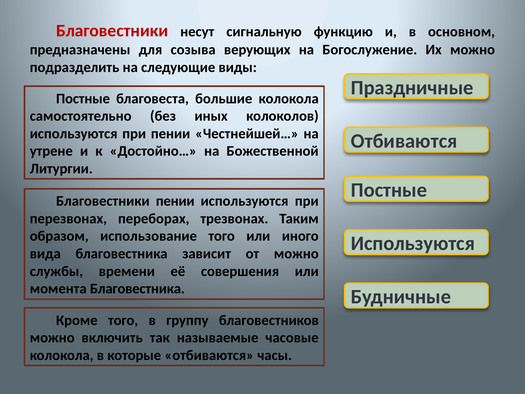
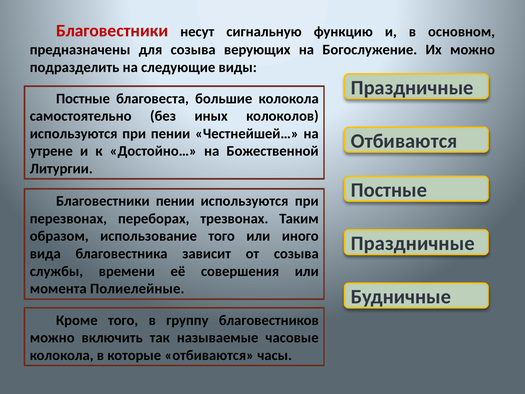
Используются: Используются -> Праздничные (413, 243)
от можно: можно -> созыва (296, 254)
момента Благовестника: Благовестника -> Полиелейные (137, 289)
